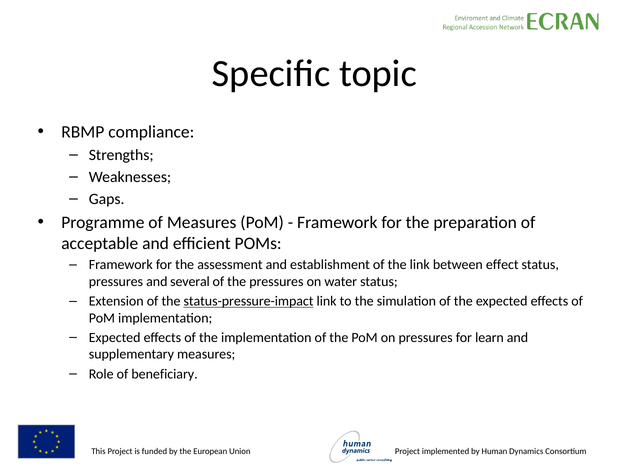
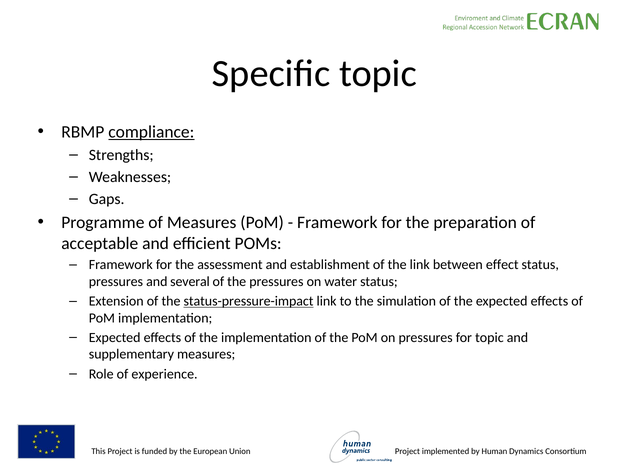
compliance underline: none -> present (151, 132)
for learn: learn -> topic (489, 337)
beneficiary: beneficiary -> experience (165, 374)
